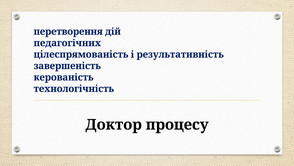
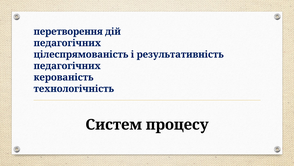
завершеність: завершеність -> педагогічних (67, 66)
Доктор: Доктор -> Систем (114, 124)
